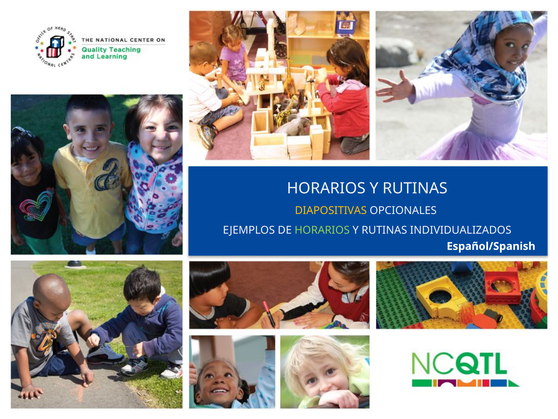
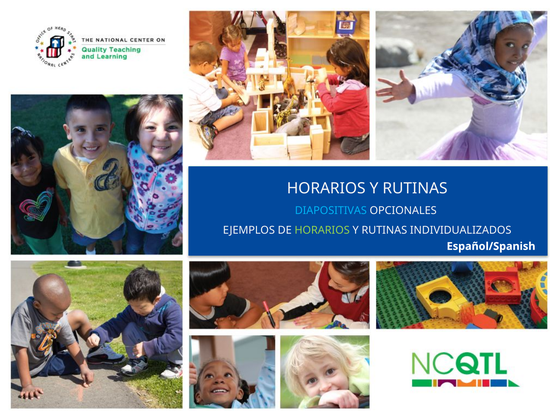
DIAPOSITIVAS colour: yellow -> light blue (331, 210)
